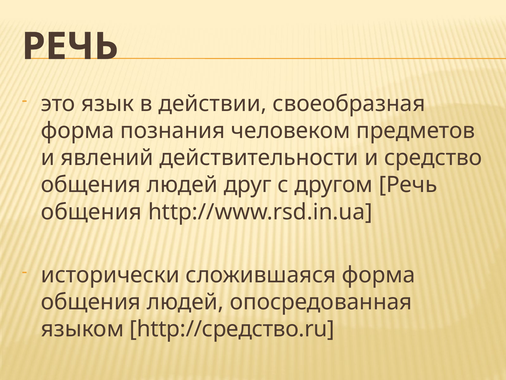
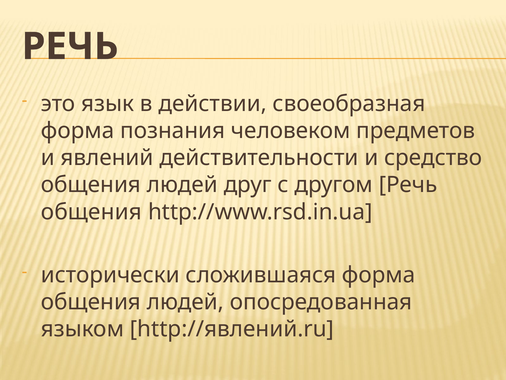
http://средство.ru: http://средство.ru -> http://явлений.ru (232, 329)
